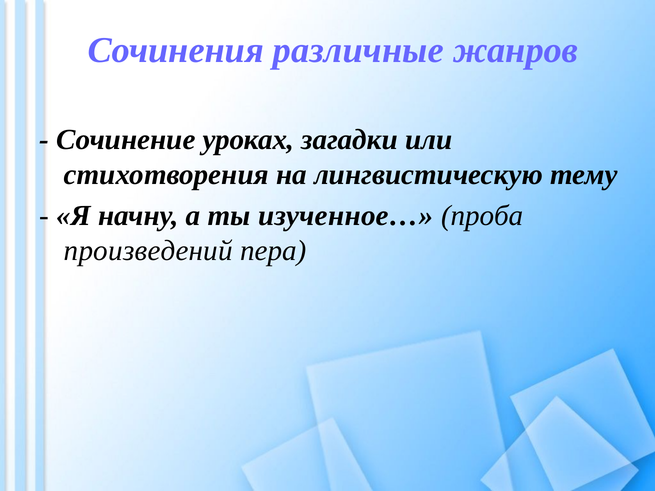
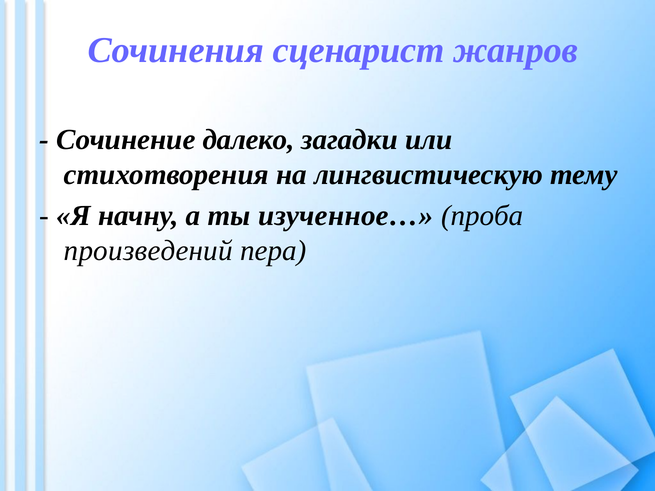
различные: различные -> сценарист (359, 50)
уроках: уроках -> далеко (249, 140)
